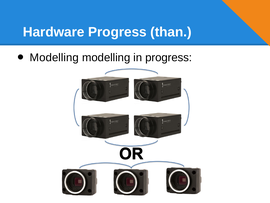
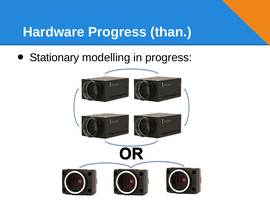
Modelling: Modelling -> Stationary (54, 57)
